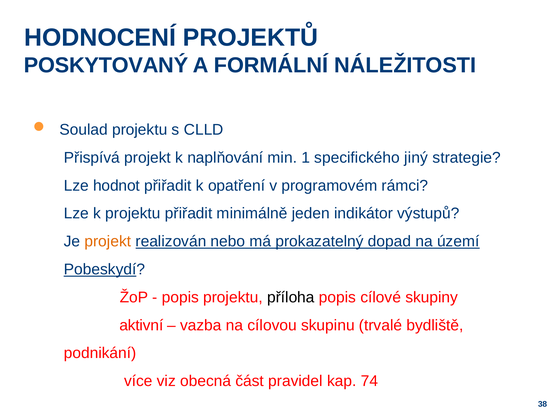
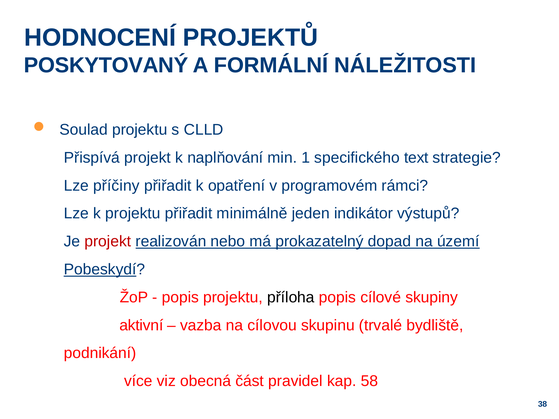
jiný: jiný -> text (416, 158)
hodnot: hodnot -> příčiny (116, 186)
projekt colour: orange -> red (108, 242)
74: 74 -> 58 (369, 381)
